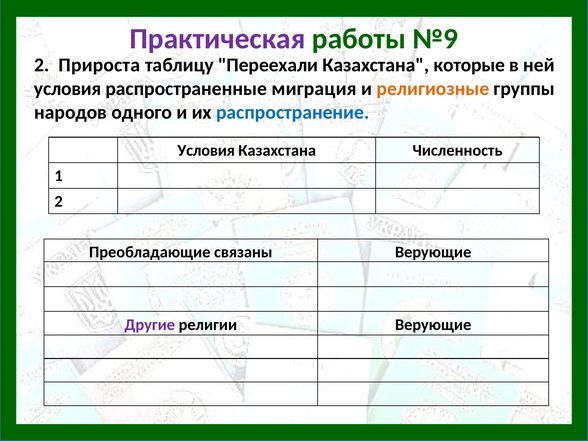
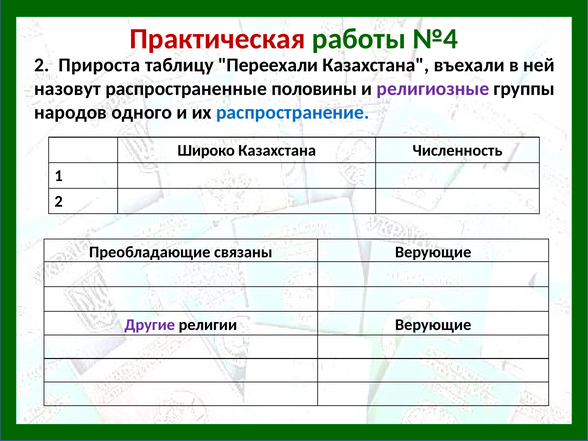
Практическая colour: purple -> red (217, 39)
№9: №9 -> №4 (435, 39)
которые: которые -> въехали (469, 65)
условия: условия -> назовут (67, 89)
миграция: миграция -> половины (314, 89)
религиозные colour: orange -> purple (433, 89)
Условия: Условия -> Широко (206, 150)
